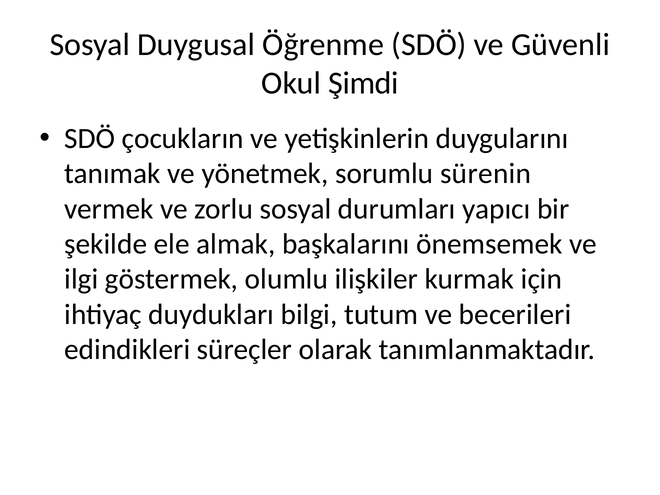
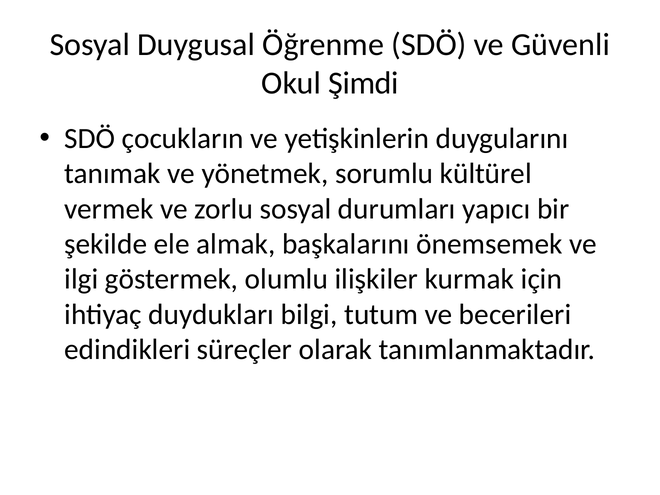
sürenin: sürenin -> kültürel (486, 174)
